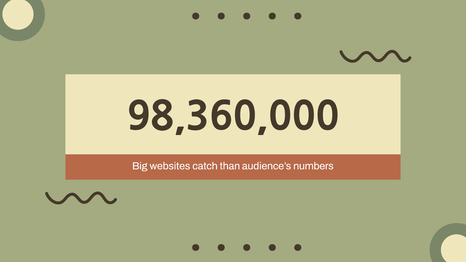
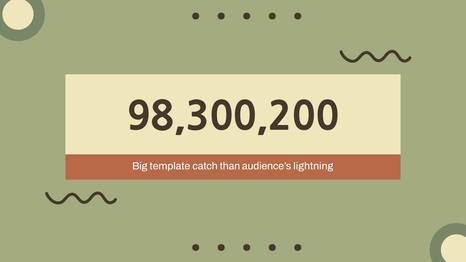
98,360,000: 98,360,000 -> 98,300,200 (233, 117)
websites: websites -> template (170, 166)
numbers: numbers -> lightning (313, 166)
